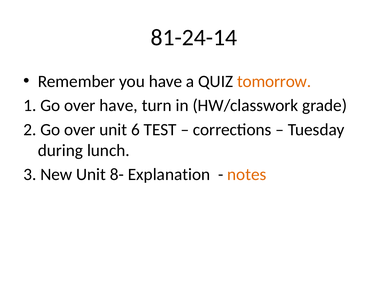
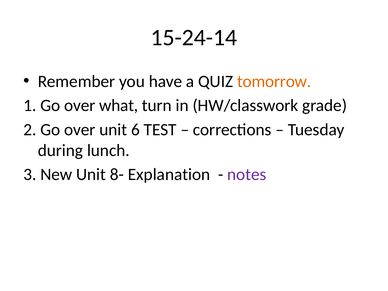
81-24-14: 81-24-14 -> 15-24-14 (194, 38)
over have: have -> what (119, 106)
notes colour: orange -> purple (247, 175)
